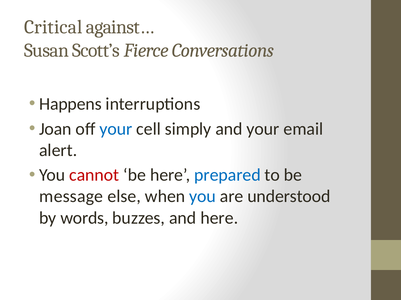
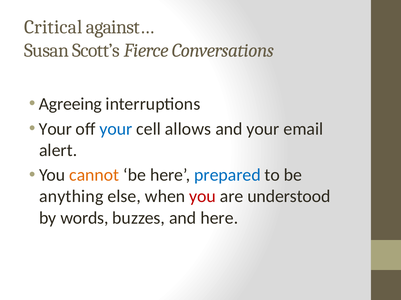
Happens: Happens -> Agreeing (70, 104)
Joan: Joan -> Your (55, 129)
simply: simply -> allows (188, 129)
cannot colour: red -> orange (94, 176)
message: message -> anything (71, 197)
you colour: blue -> red (203, 197)
